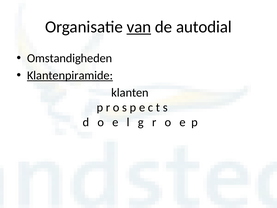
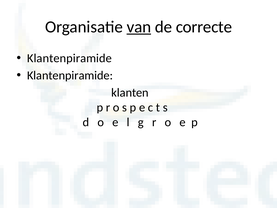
autodial: autodial -> correcte (204, 27)
Omstandigheden: Omstandigheden -> Klantenpiramide (69, 58)
Klantenpiramide underline: present -> none (70, 75)
